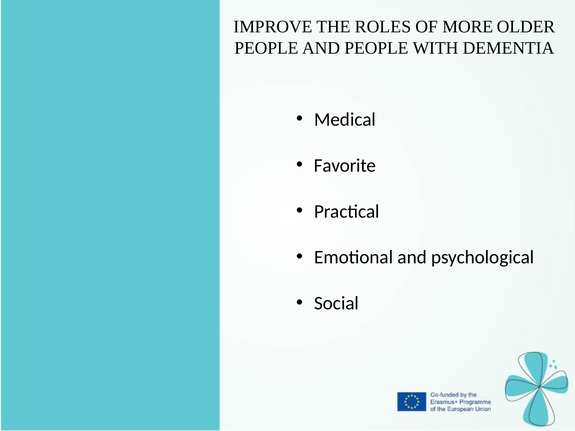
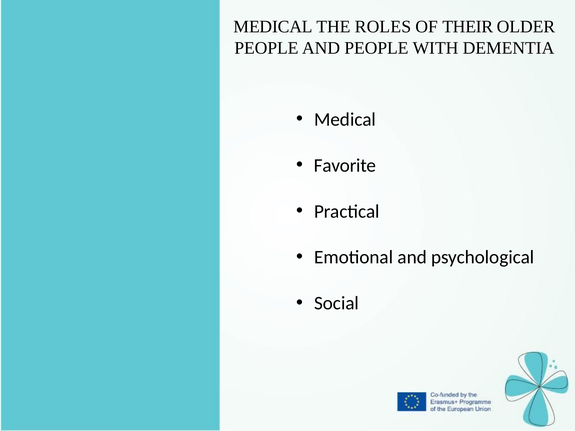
IMPROVE: IMPROVE -> MEDICAL (273, 27)
MORE: MORE -> THEIR (468, 27)
